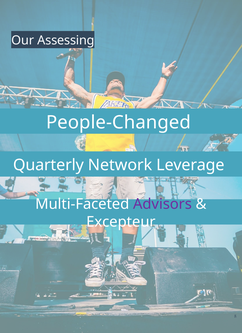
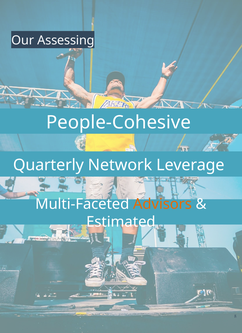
People-Changed: People-Changed -> People-Cohesive (118, 122)
Advisors colour: purple -> orange (163, 204)
Excepteur: Excepteur -> Estimated (121, 222)
